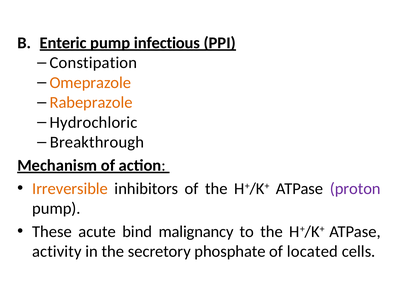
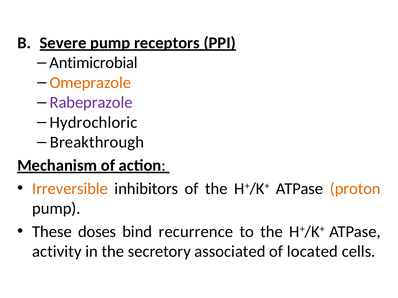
Enteric: Enteric -> Severe (63, 43)
infectious: infectious -> receptors (167, 43)
Constipation: Constipation -> Antimicrobial (94, 63)
Rabeprazole colour: orange -> purple (91, 103)
proton colour: purple -> orange (355, 189)
acute: acute -> doses (97, 232)
malignancy: malignancy -> recurrence (196, 232)
phosphate: phosphate -> associated (230, 252)
